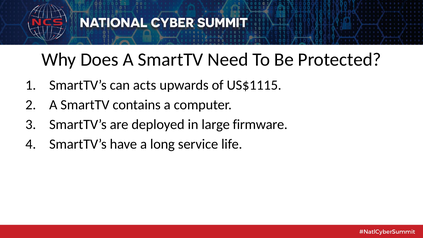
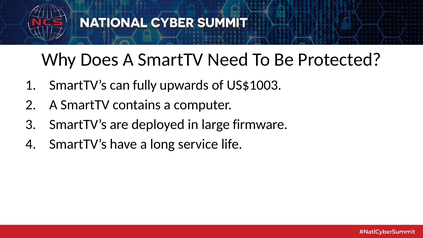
acts: acts -> fully (145, 85)
US$1115: US$1115 -> US$1003 (254, 85)
